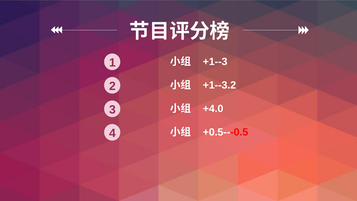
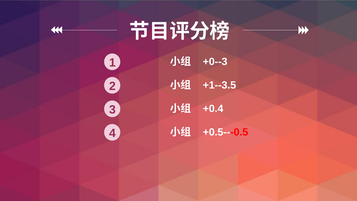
+1--3: +1--3 -> +0--3 (215, 62)
+1--3.2: +1--3.2 -> +1--3.5 (219, 85)
+4.0: +4.0 -> +0.4 (213, 109)
